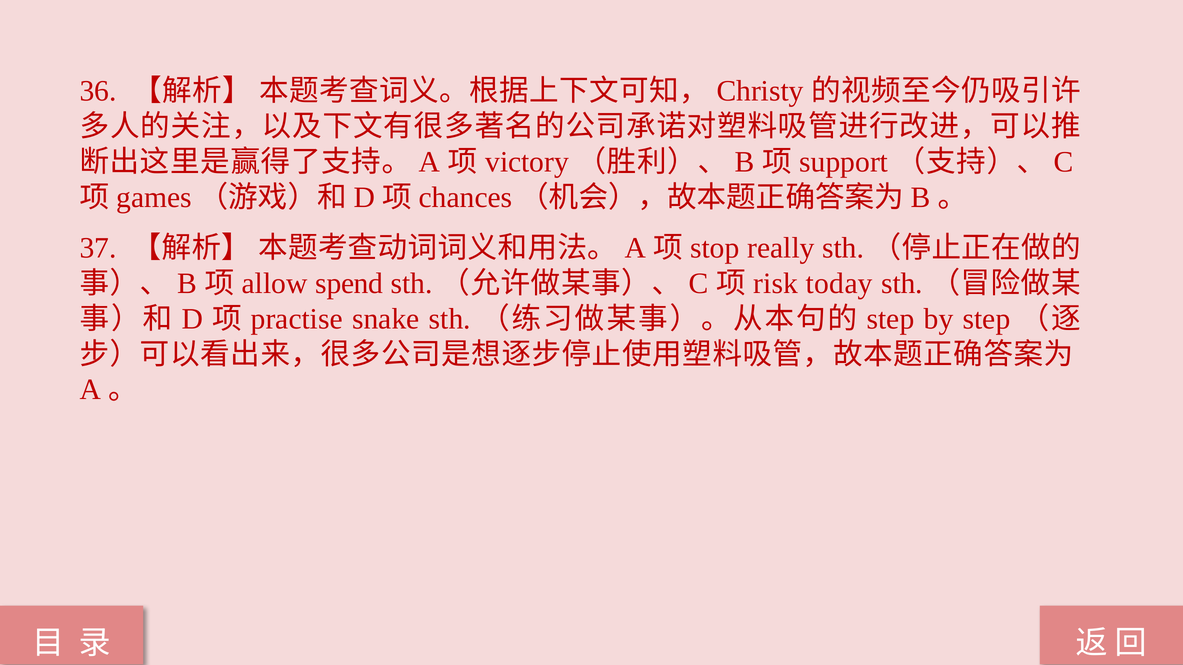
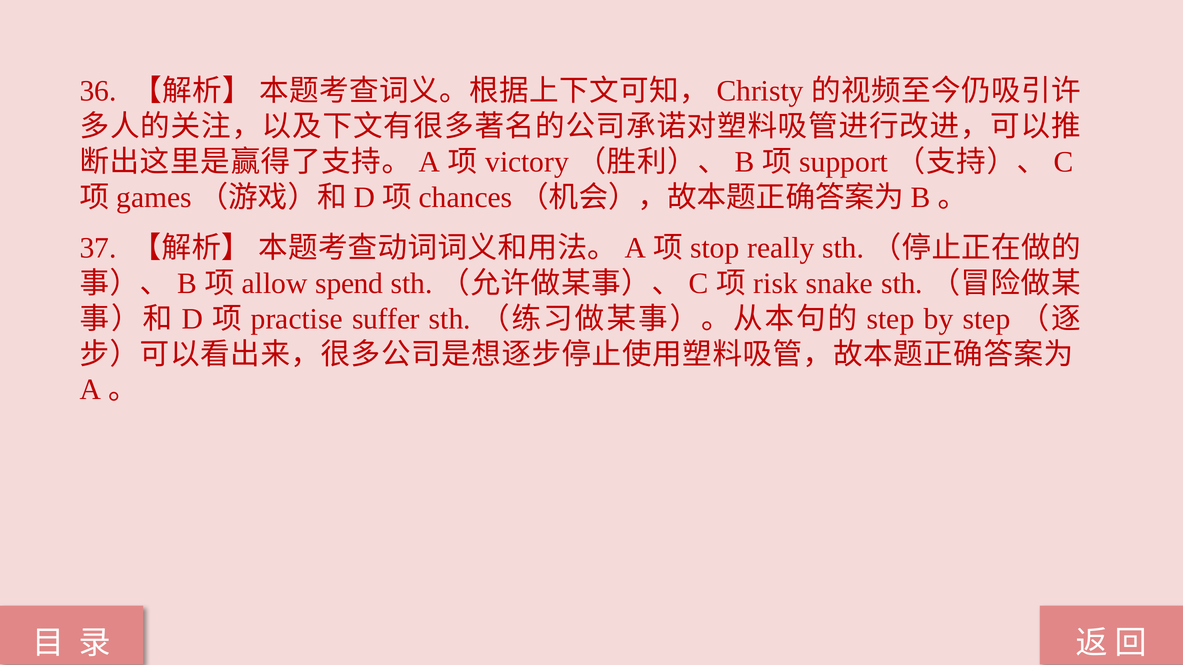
today: today -> snake (839, 284)
snake: snake -> suffer (386, 319)
